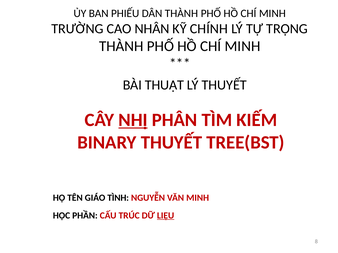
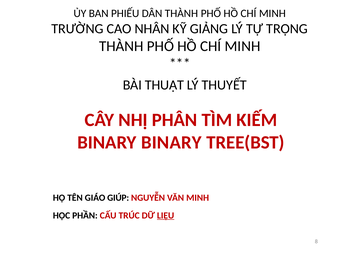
CHÍNH: CHÍNH -> GIẢNG (209, 29)
NHỊ underline: present -> none (133, 120)
BINARY THUYẾT: THUYẾT -> BINARY (171, 143)
TÌNH: TÌNH -> GIÚP (118, 198)
